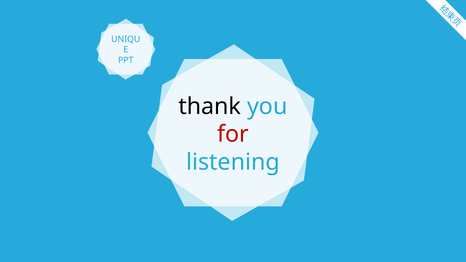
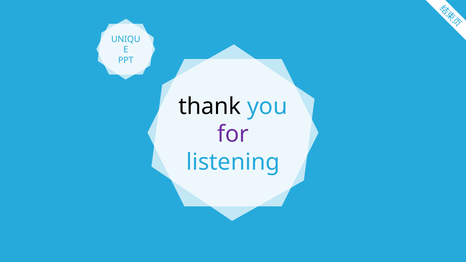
for colour: red -> purple (233, 134)
